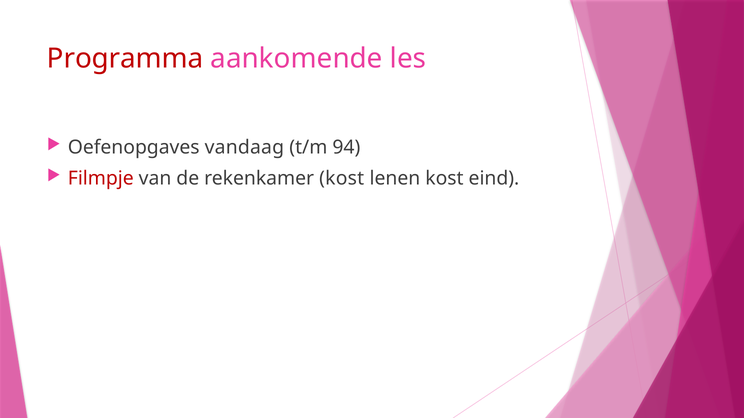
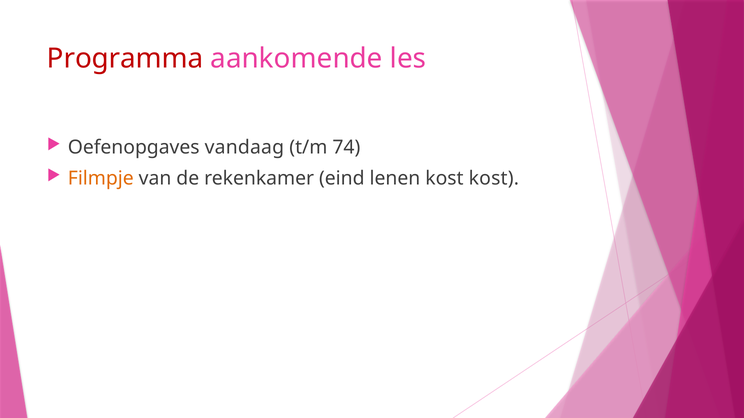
94: 94 -> 74 (346, 148)
Filmpje colour: red -> orange (101, 179)
rekenkamer kost: kost -> eind (342, 179)
kost eind: eind -> kost (494, 179)
